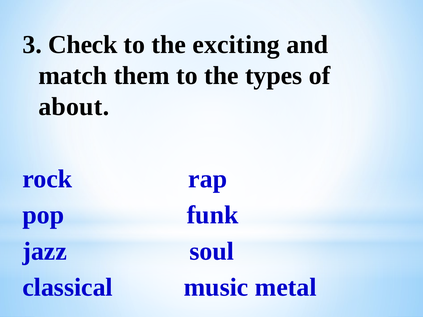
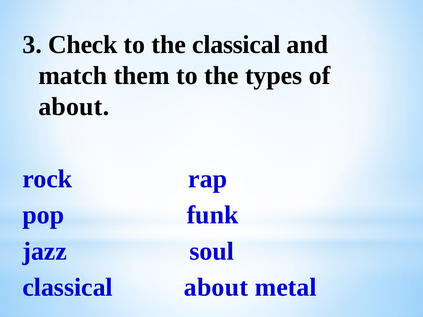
the exciting: exciting -> classical (236, 45)
classical music: music -> about (216, 288)
